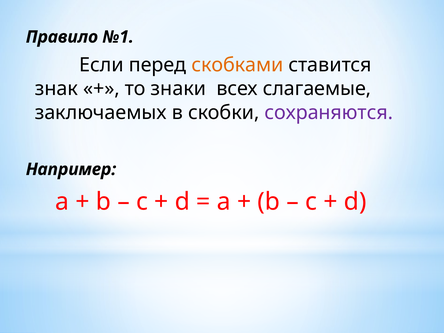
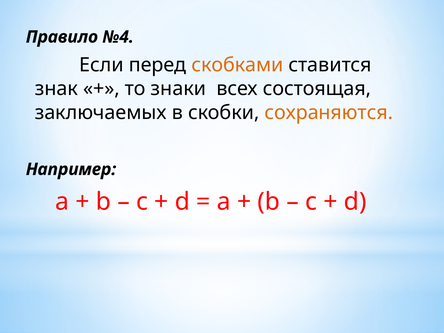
№1: №1 -> №4 (118, 37)
слагаемые: слагаемые -> состоящая (317, 89)
сохраняются colour: purple -> orange (329, 112)
